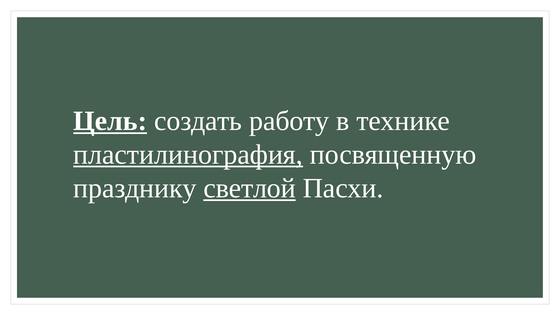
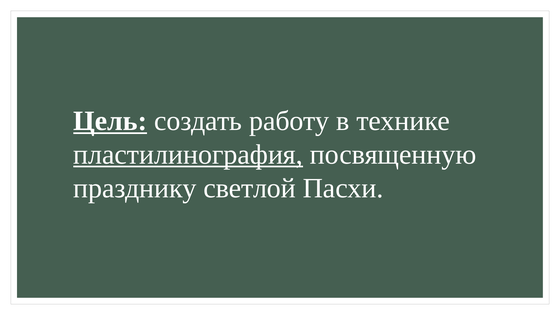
светлой underline: present -> none (250, 188)
